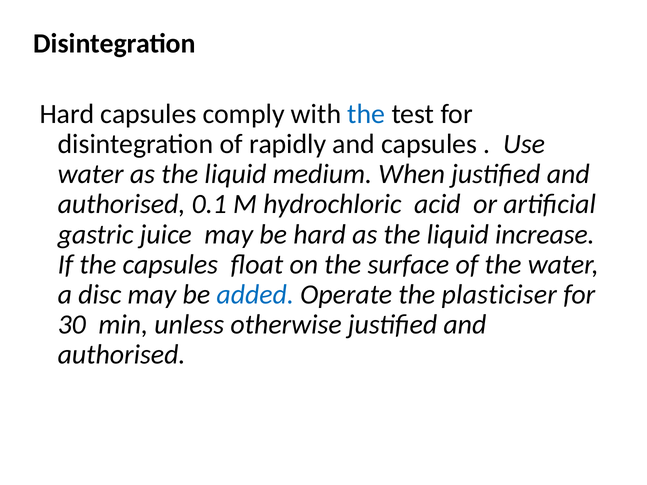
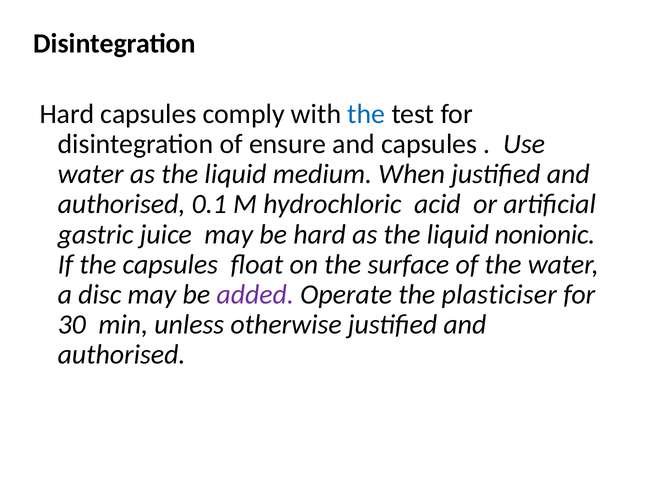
rapidly: rapidly -> ensure (288, 144)
increase: increase -> nonionic (545, 234)
added colour: blue -> purple (255, 295)
